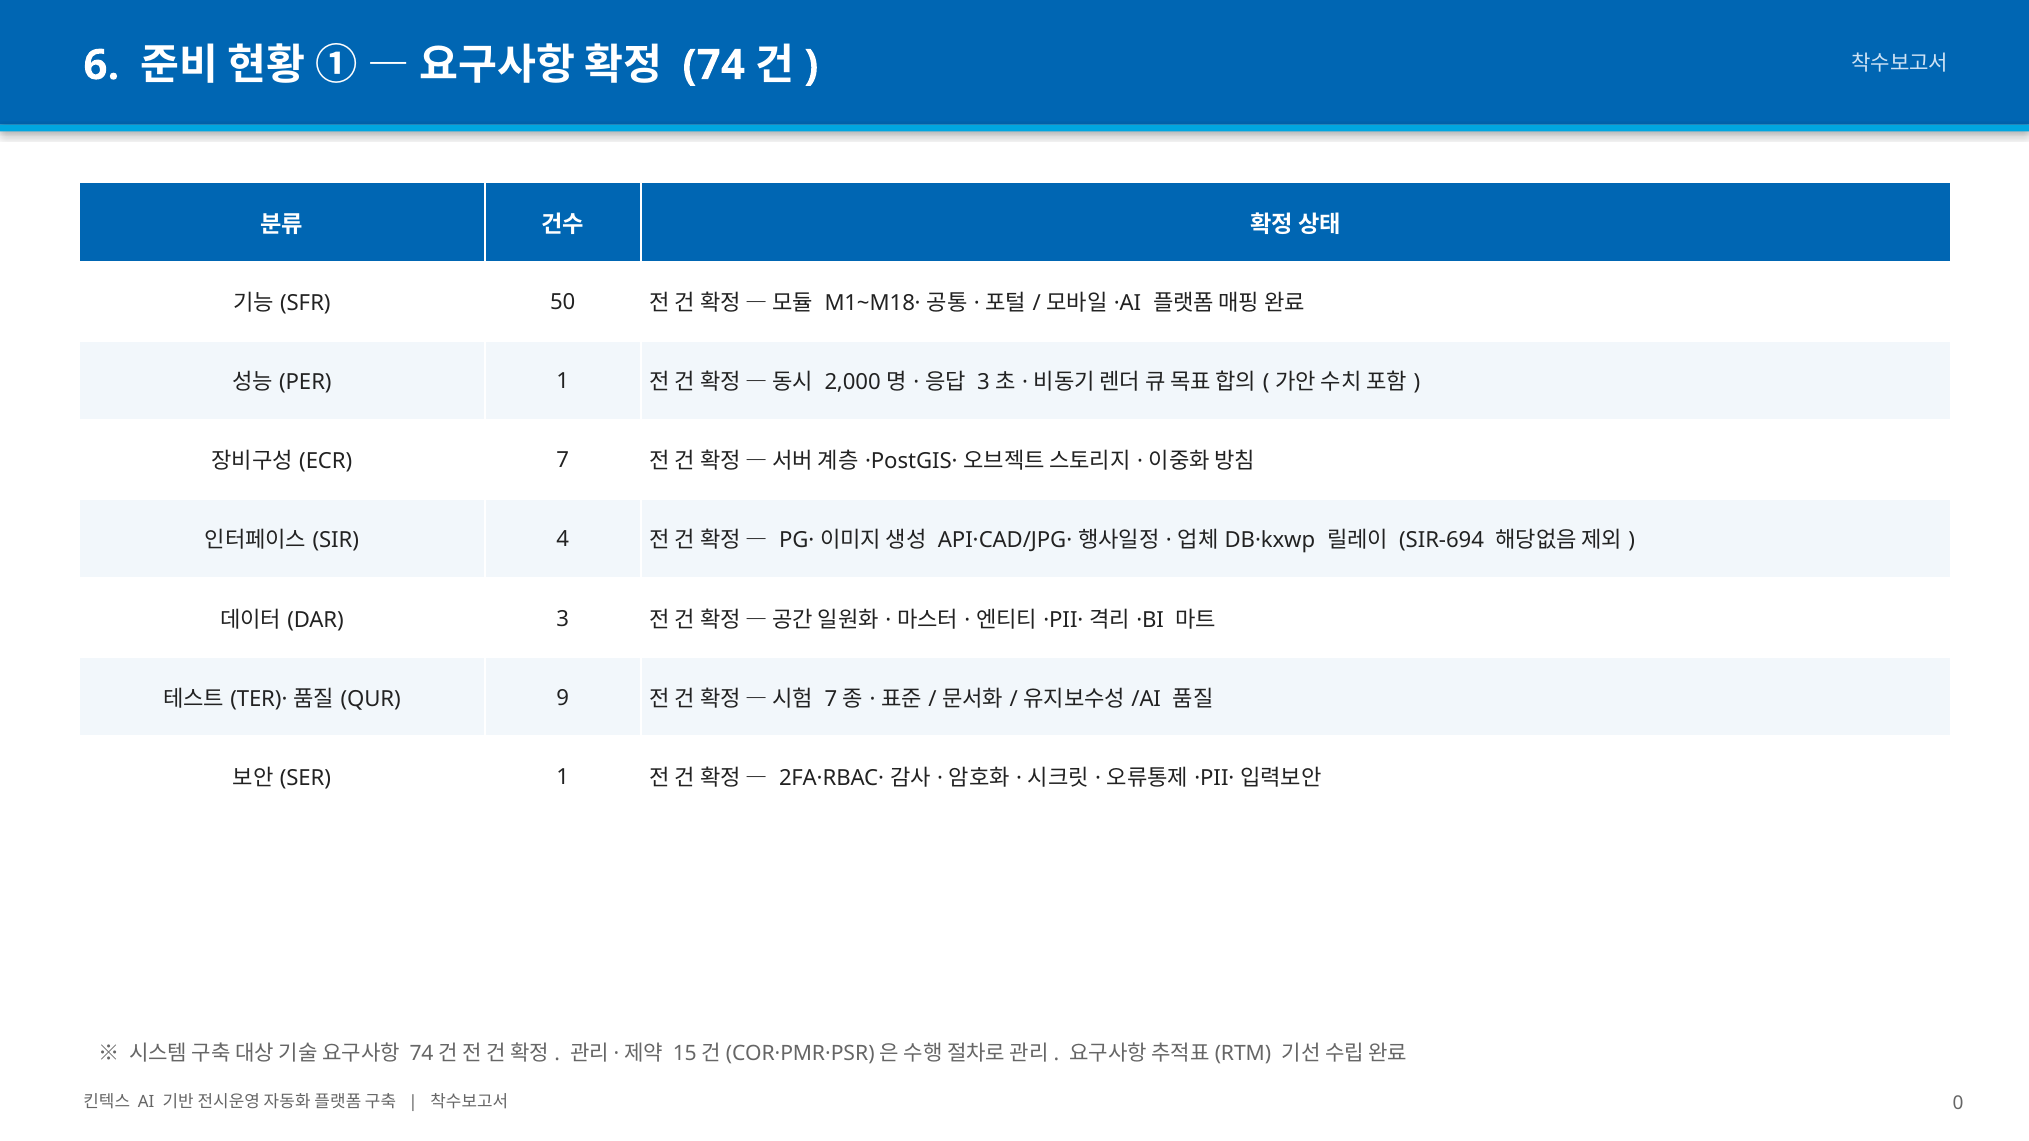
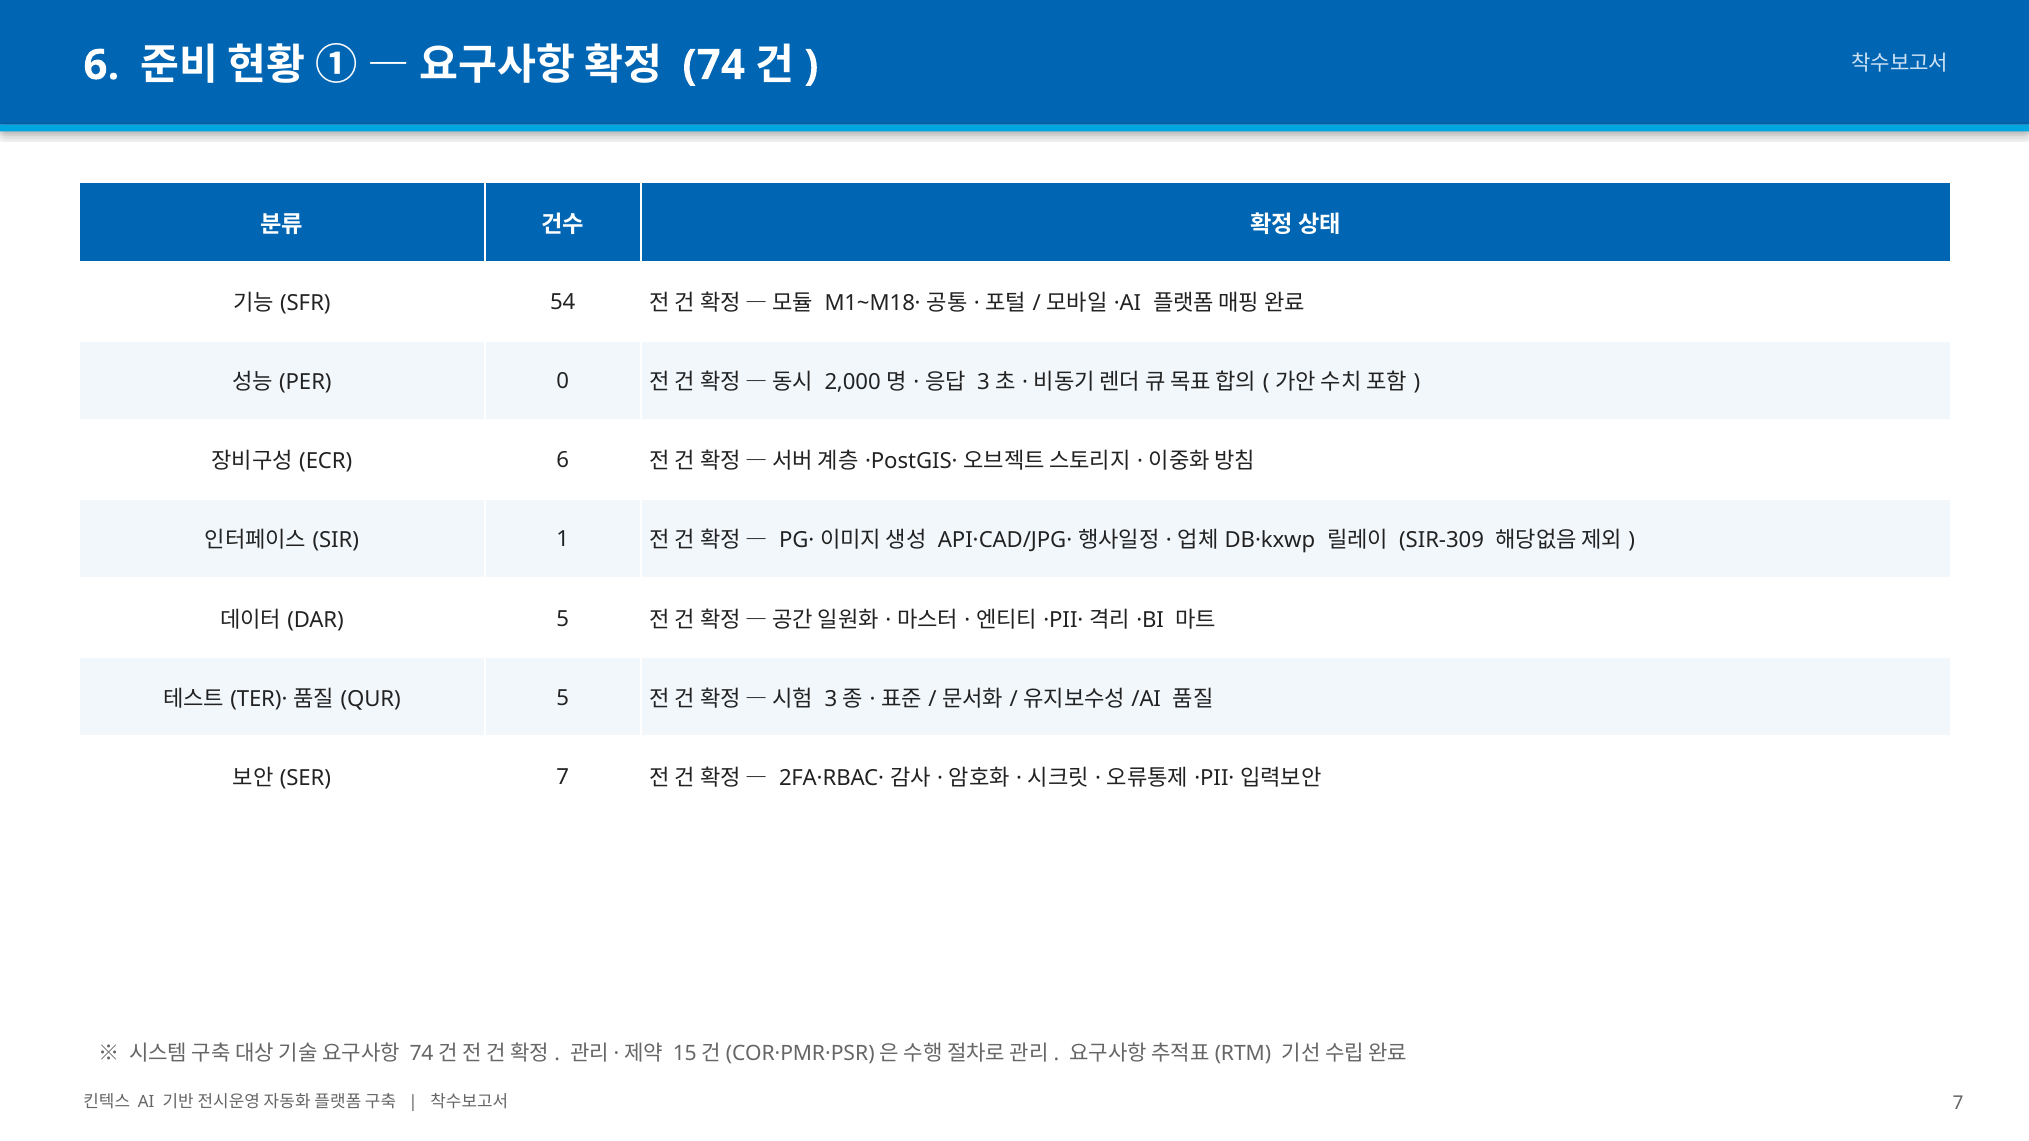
50: 50 -> 54 (563, 303)
1: 1 -> 0 (563, 382)
7: 7 -> 6 (563, 461)
4: 4 -> 1 (563, 540)
SIR-694: SIR-694 -> SIR-309 (1442, 541)
3: 3 -> 5 (563, 619)
9: 9 -> 5 (563, 698)
7: 7 -> 3 (831, 699)
1: 1 -> 7 (563, 777)
0: 0 -> 7 (1958, 1104)
